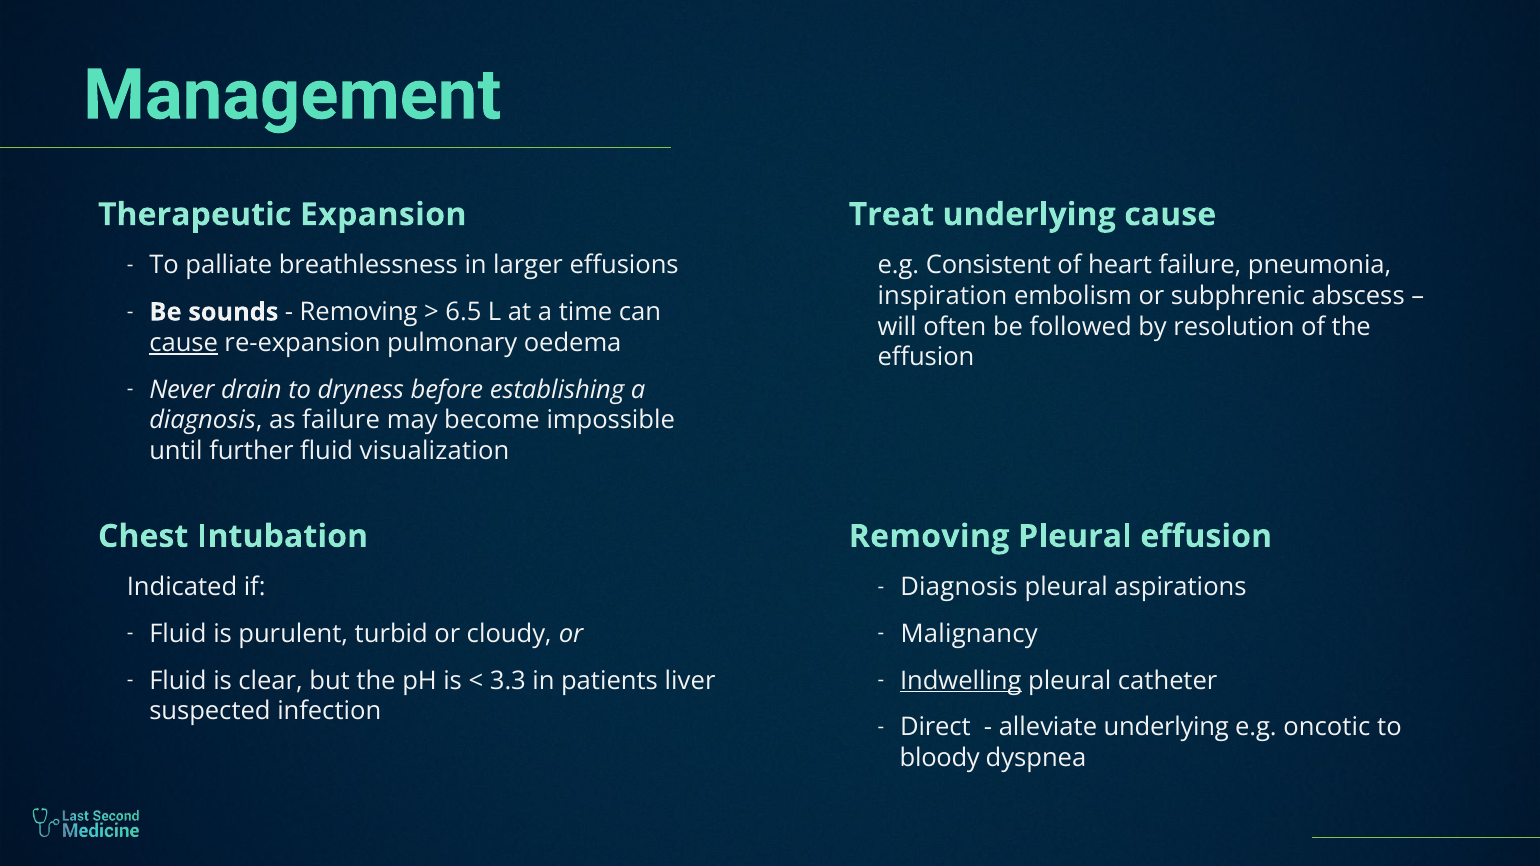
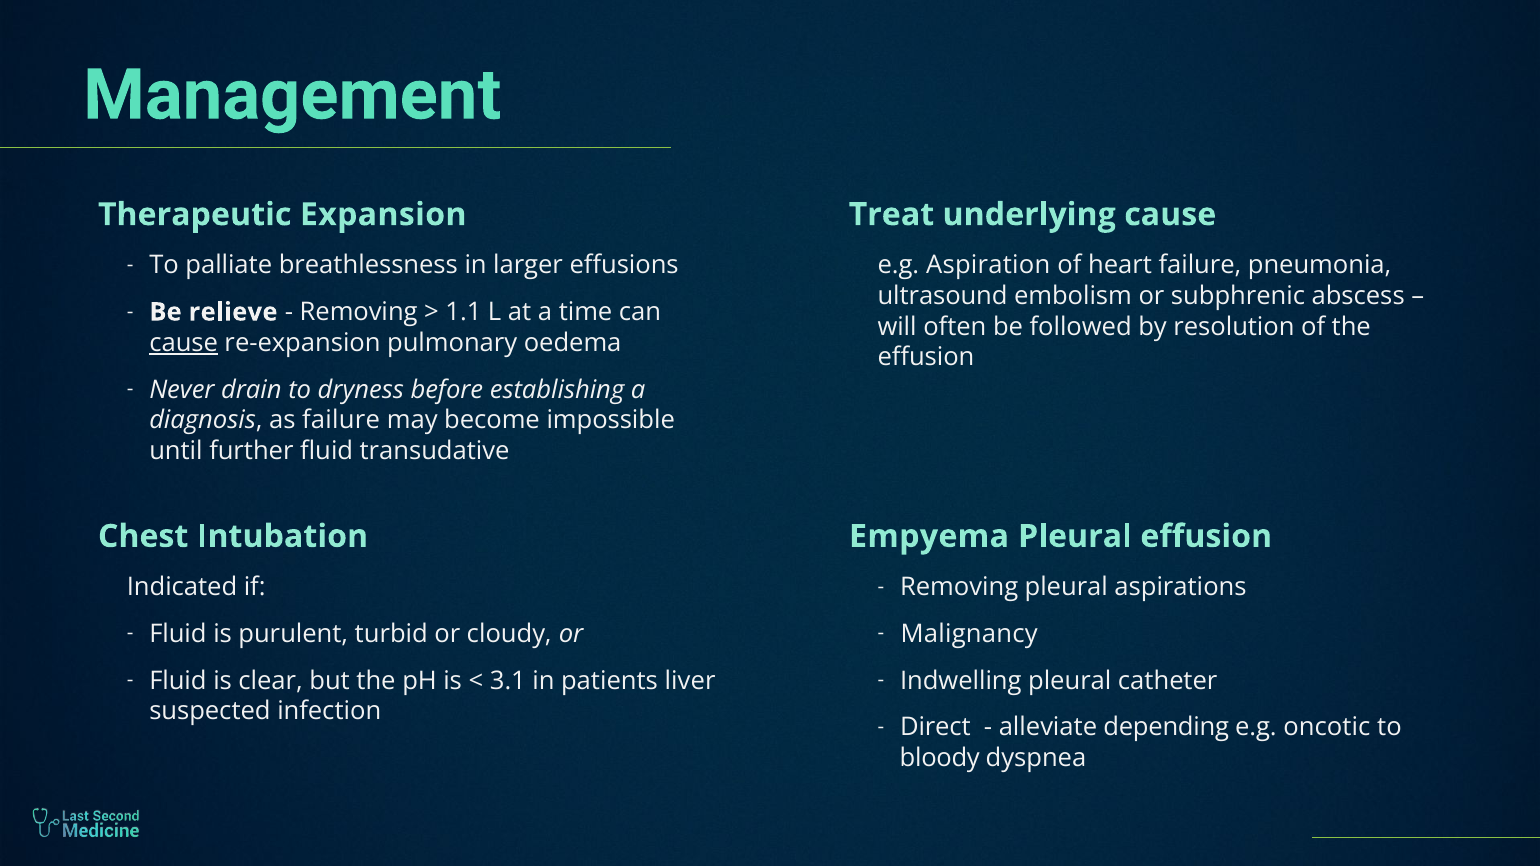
Consistent: Consistent -> Aspiration (988, 265)
inspiration: inspiration -> ultrasound (943, 296)
sounds: sounds -> relieve (233, 312)
6.5: 6.5 -> 1.1 (463, 312)
visualization: visualization -> transudative (435, 451)
Removing: Removing -> Empyema (929, 536)
Diagnosis: Diagnosis -> Removing (959, 587)
3.3: 3.3 -> 3.1 (508, 681)
Indwelling underline: present -> none (961, 681)
alleviate underlying: underlying -> depending (1166, 728)
